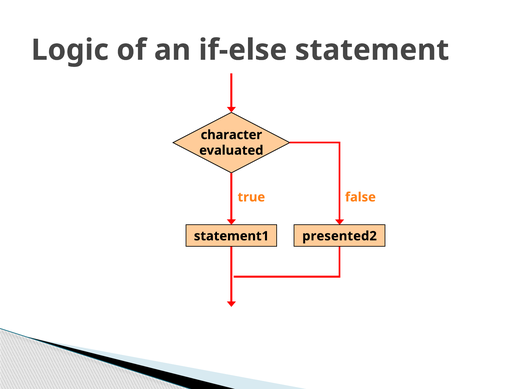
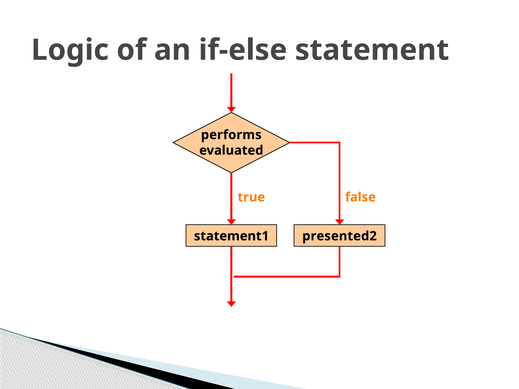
character: character -> performs (231, 135)
